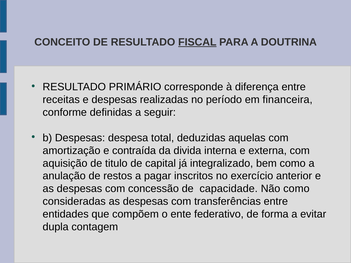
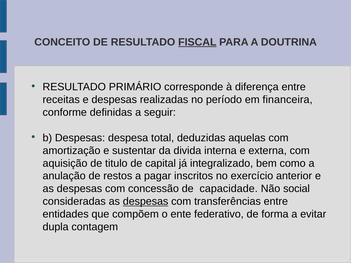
contraída: contraída -> sustentar (134, 151)
Não como: como -> social (297, 189)
despesas underline: none -> present (146, 202)
